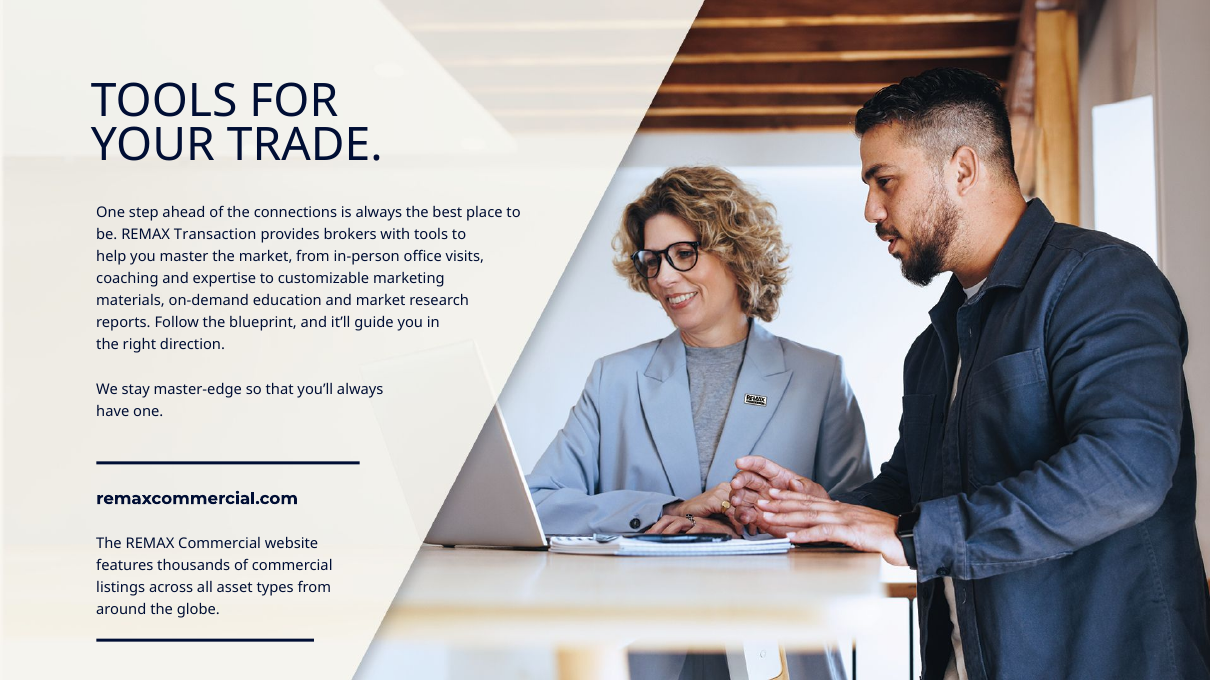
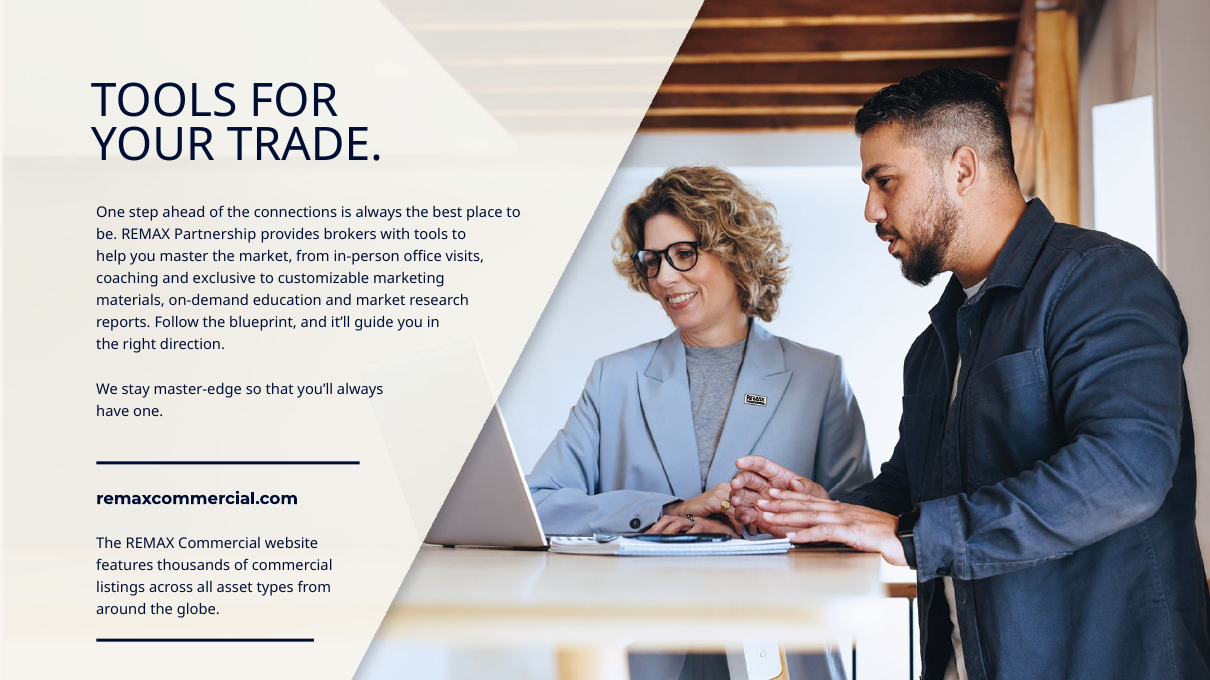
Transaction: Transaction -> Partnership (215, 235)
expertise: expertise -> exclusive (224, 279)
